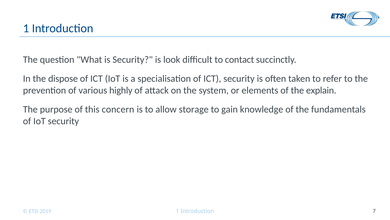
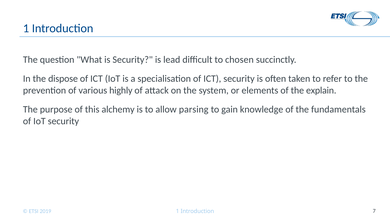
look: look -> lead (172, 59)
contact: contact -> chosen (239, 59)
concern: concern -> alchemy (118, 109)
storage: storage -> parsing (194, 109)
